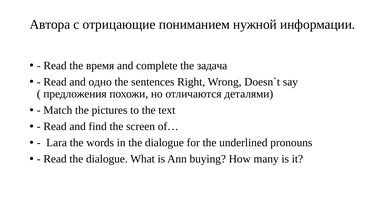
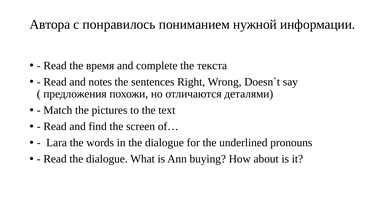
отрицающие: отрицающие -> понравилось (119, 25)
задача: задача -> текста (212, 66)
одно: одно -> notes (100, 82)
many: many -> about (266, 159)
